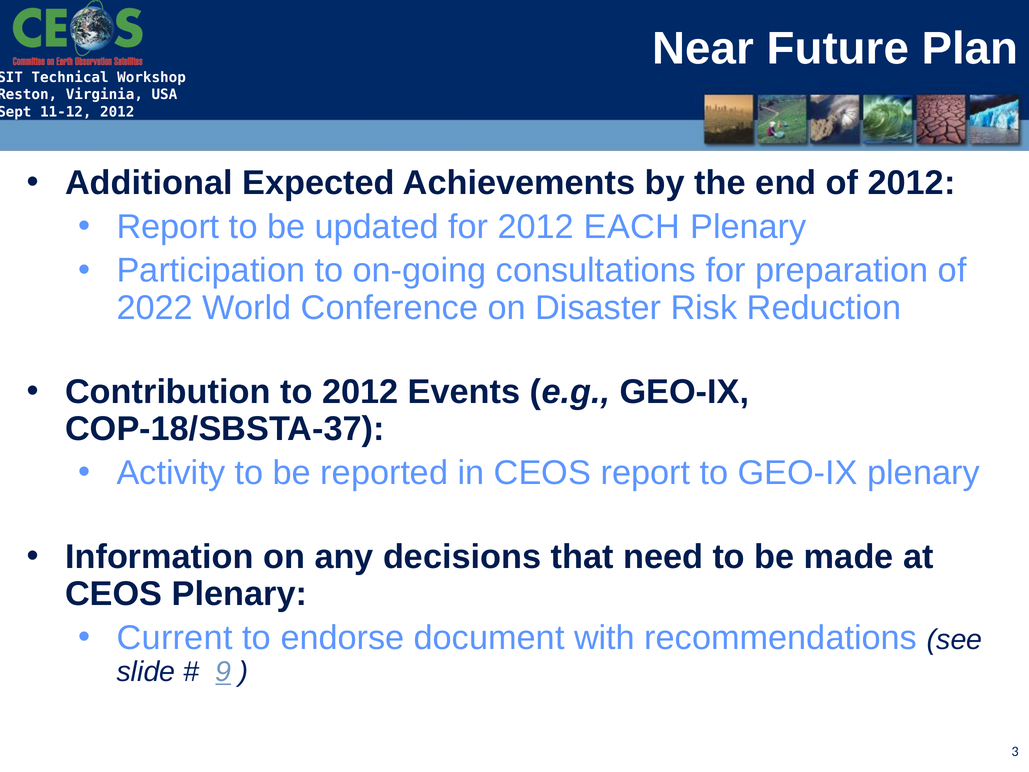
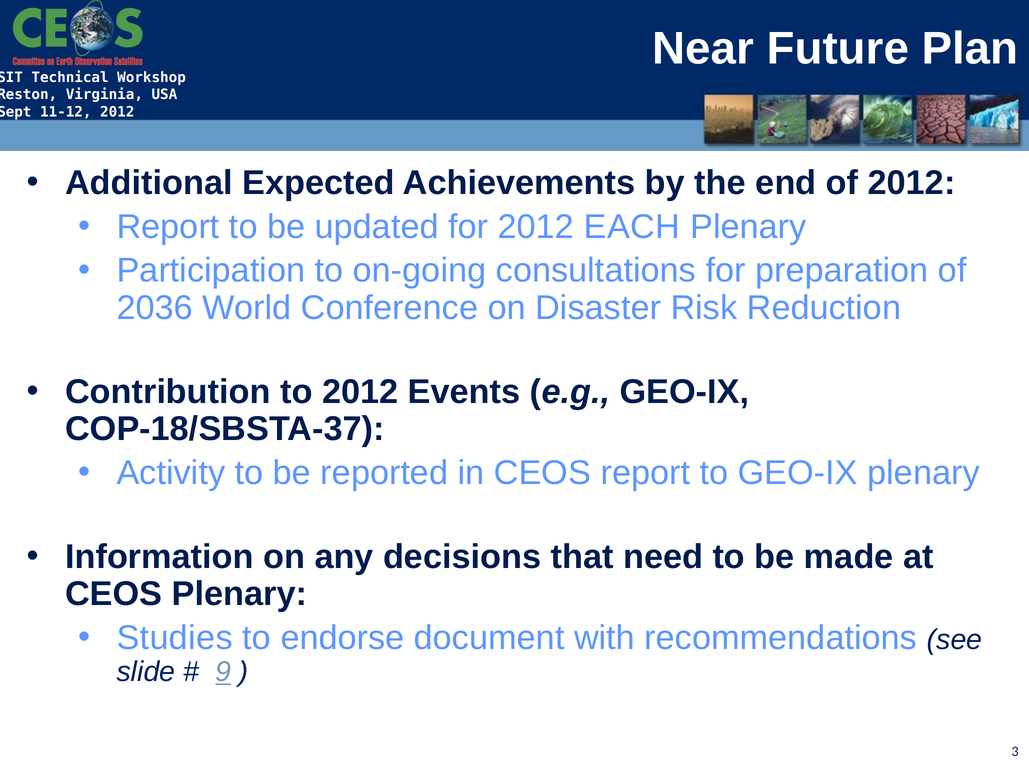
2022: 2022 -> 2036 (155, 308)
Current: Current -> Studies (175, 638)
